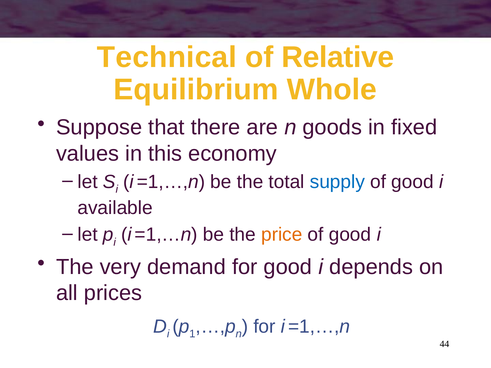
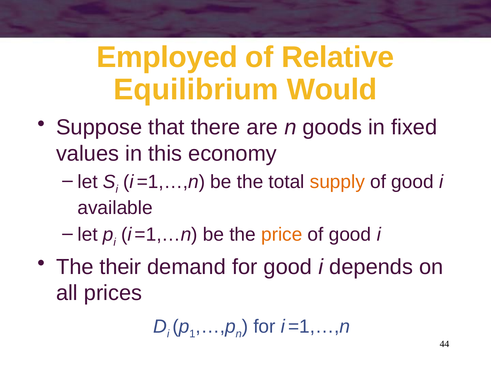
Technical: Technical -> Employed (167, 57)
Whole: Whole -> Would (332, 90)
supply colour: blue -> orange (337, 182)
very: very -> their (120, 267)
